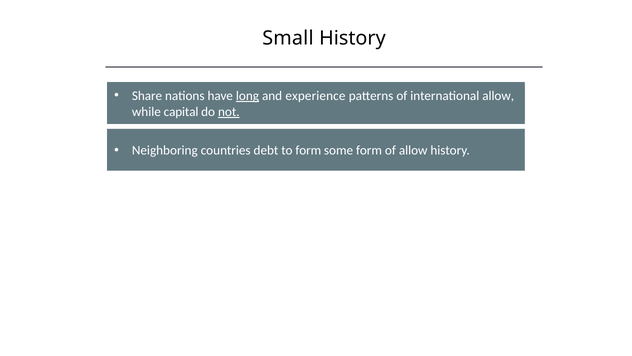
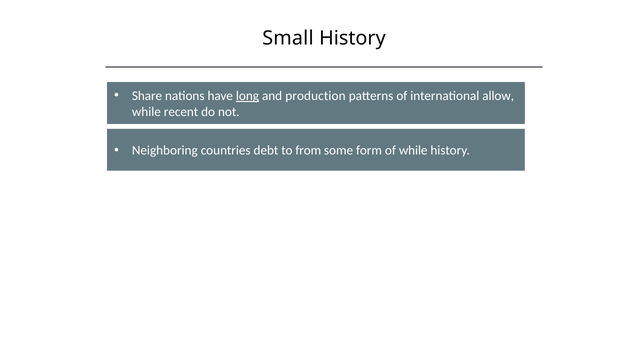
experience: experience -> production (315, 96)
capital: capital -> recent (181, 112)
not underline: present -> none (229, 112)
to form: form -> from (308, 150)
of allow: allow -> while (413, 150)
